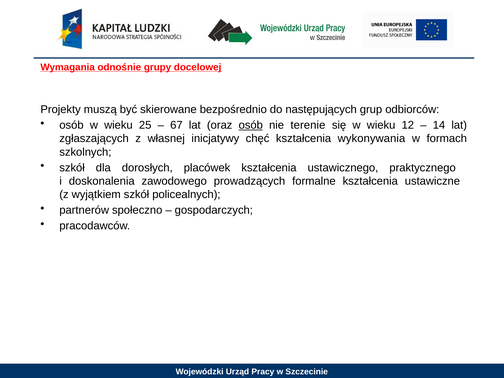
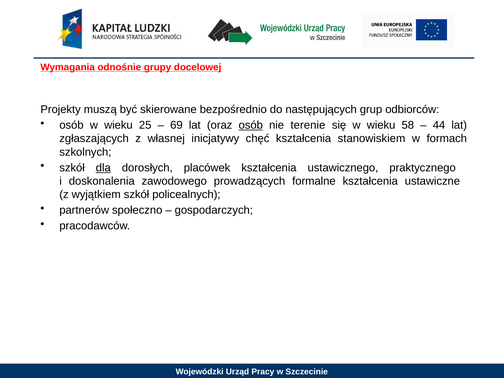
67: 67 -> 69 (176, 125)
12: 12 -> 58 (408, 125)
14: 14 -> 44 (439, 125)
wykonywania: wykonywania -> stanowiskiem (372, 139)
dla underline: none -> present (103, 168)
